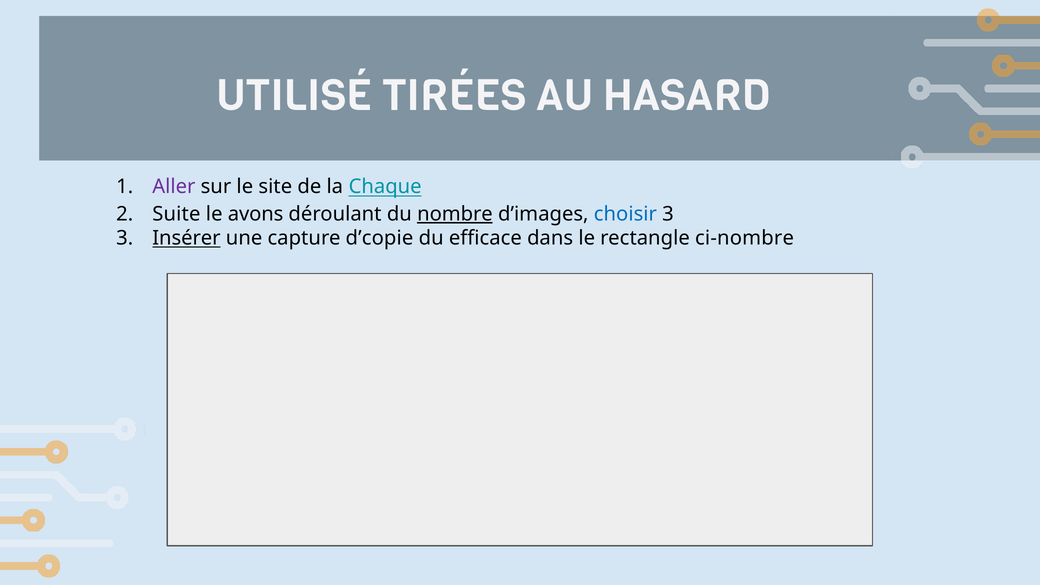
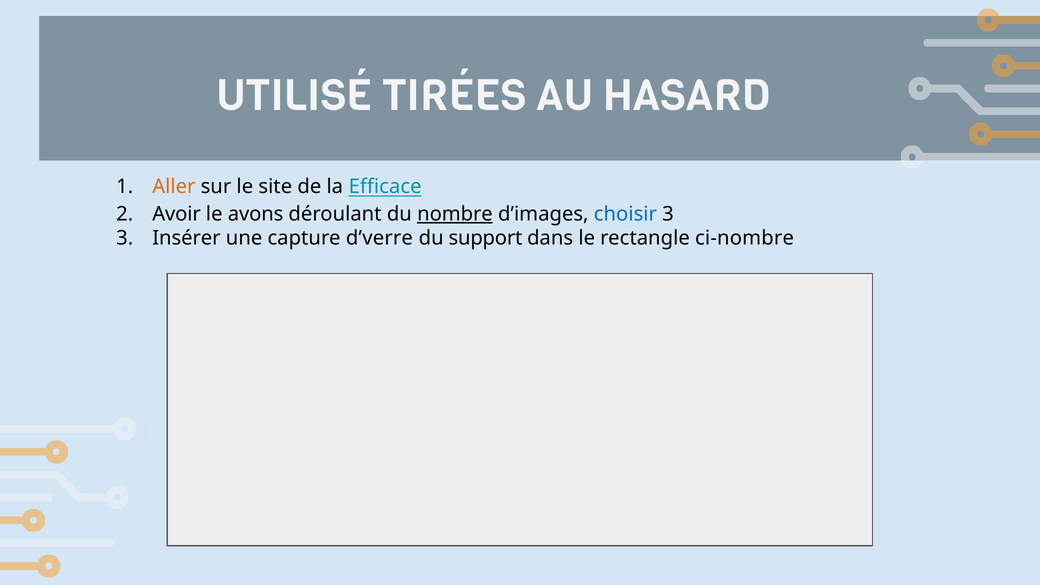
Aller colour: purple -> orange (174, 186)
Chaque: Chaque -> Efficace (385, 186)
Suite: Suite -> Avoir (177, 214)
Insérer underline: present -> none (186, 238)
d’copie: d’copie -> d’verre (379, 238)
efficace: efficace -> support (485, 238)
